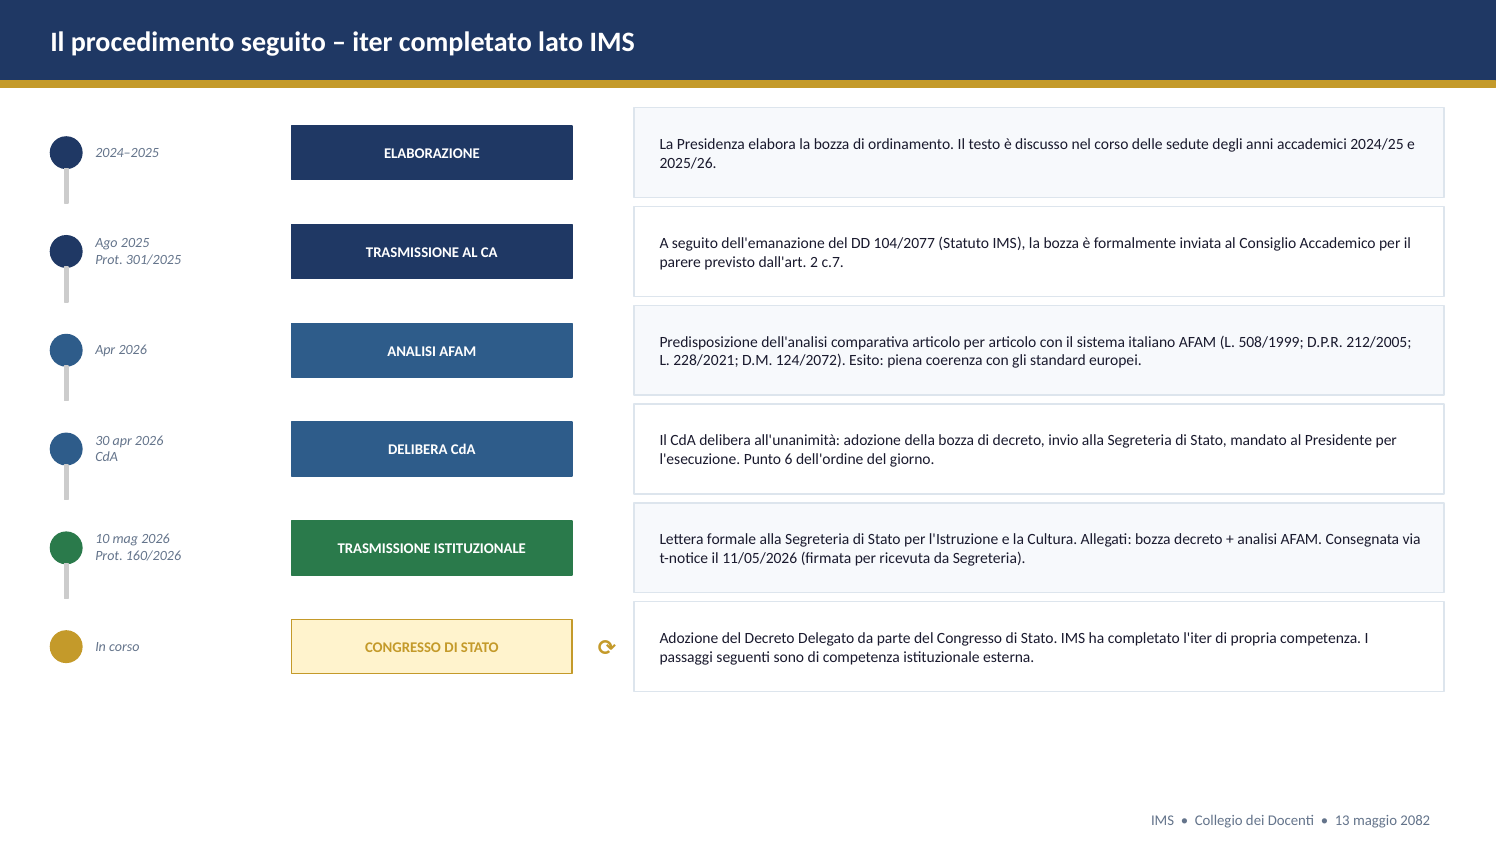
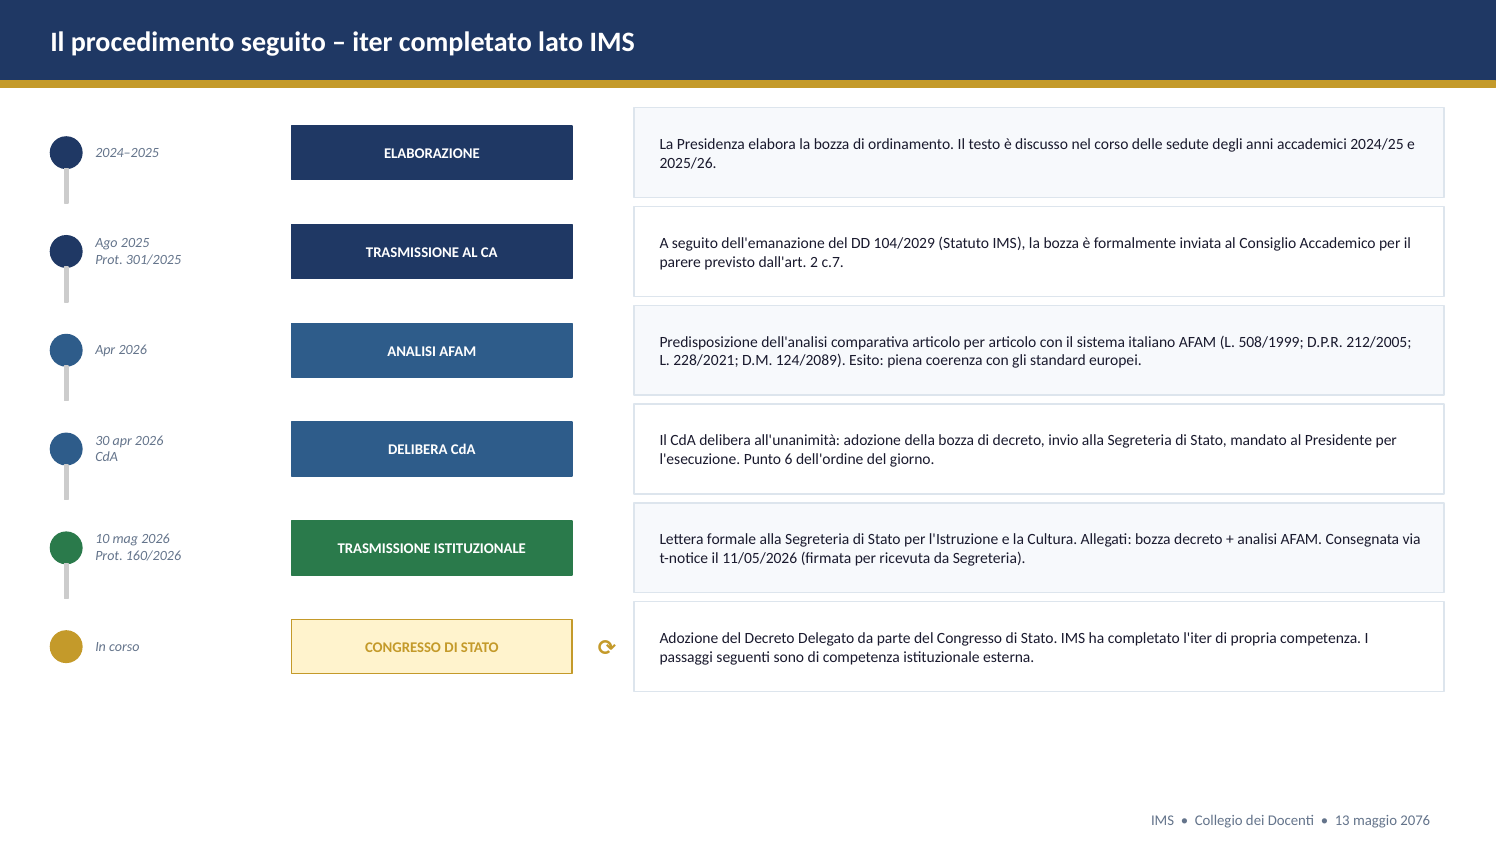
104/2077: 104/2077 -> 104/2029 (904, 243)
124/2072: 124/2072 -> 124/2089 (811, 360)
2082: 2082 -> 2076 (1415, 820)
